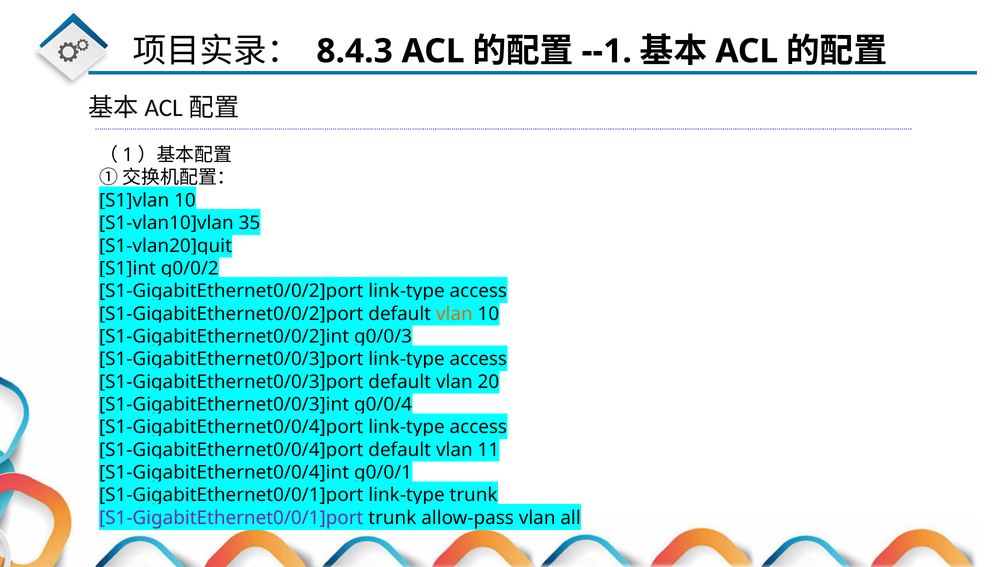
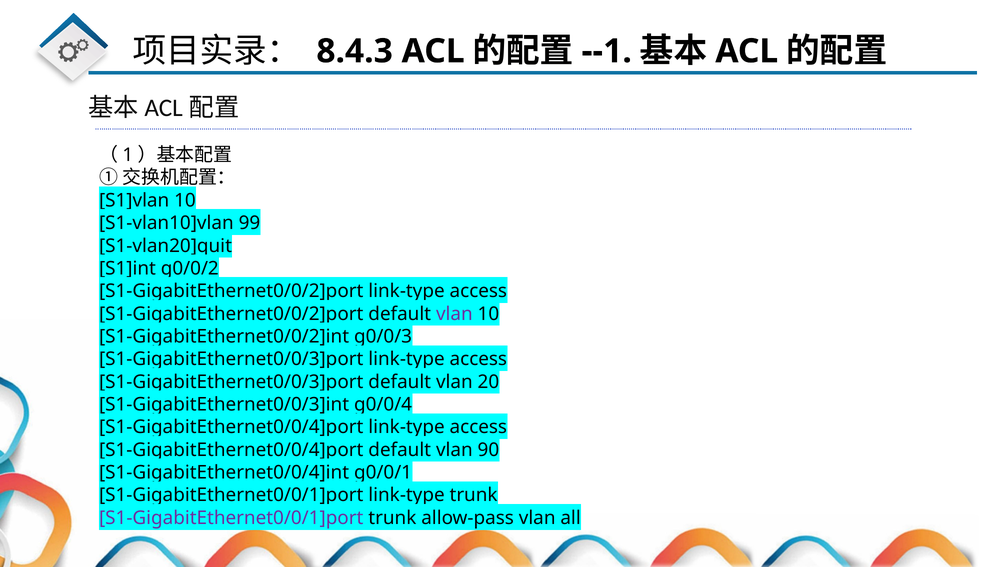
35: 35 -> 99 (249, 223)
vlan colour: orange -> purple (454, 314)
11: 11 -> 90 (488, 450)
